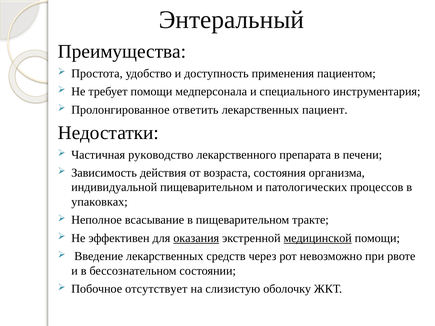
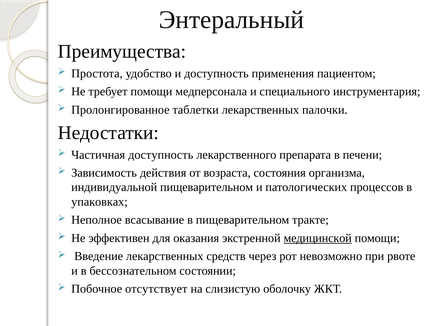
ответить: ответить -> таблетки (196, 110)
пациент: пациент -> палочки (325, 110)
Частичная руководство: руководство -> доступность (161, 155)
оказания underline: present -> none (196, 238)
